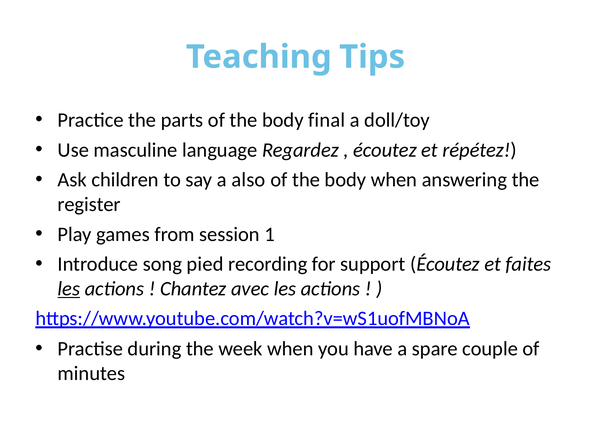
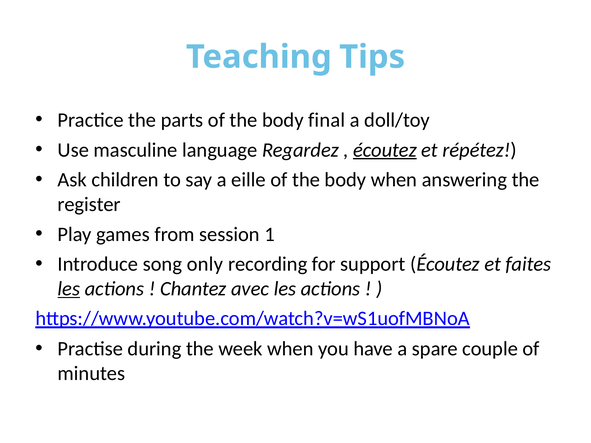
écoutez underline: none -> present (385, 150)
also: also -> eille (249, 180)
pied: pied -> only (205, 264)
